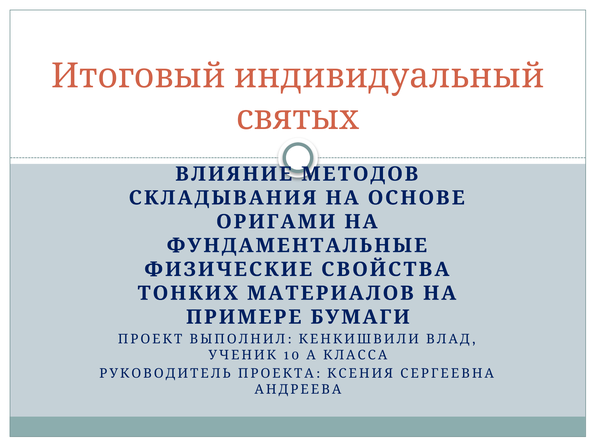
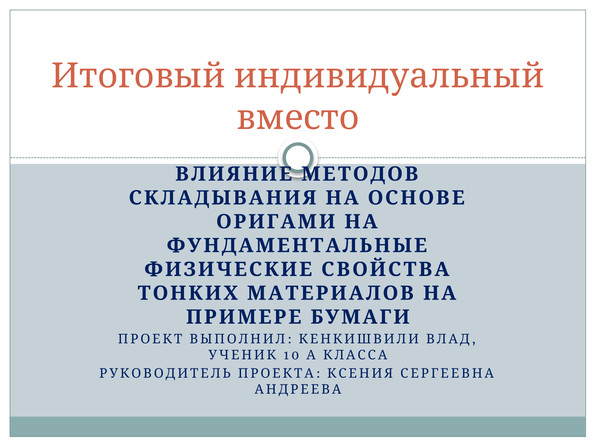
святых: святых -> вместо (298, 118)
